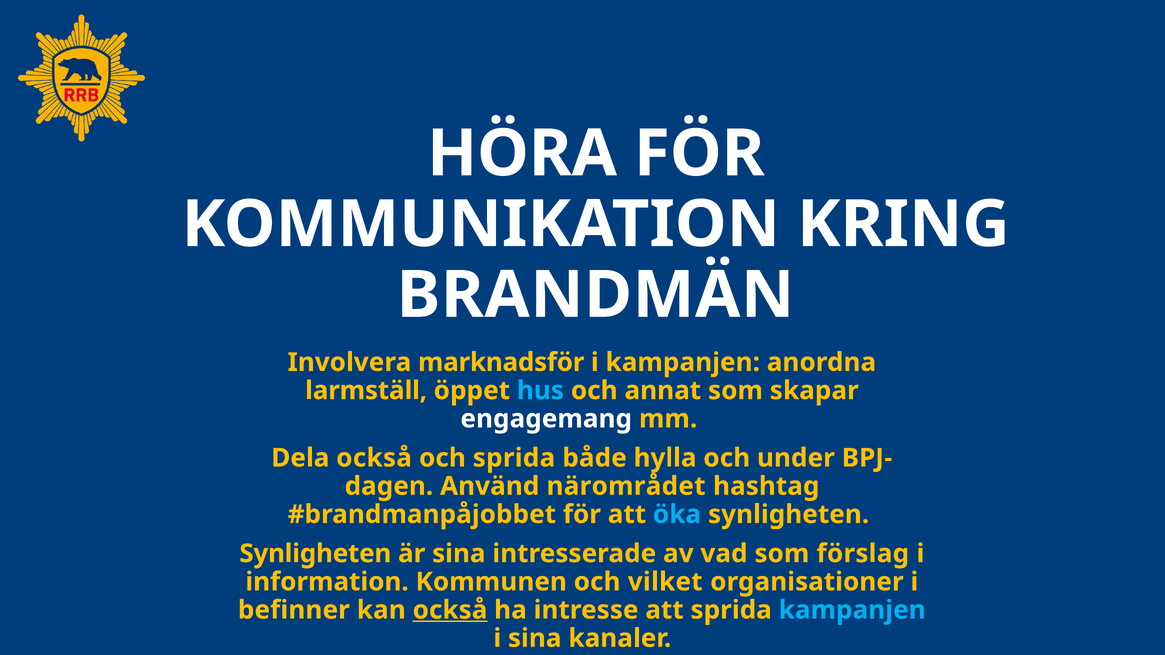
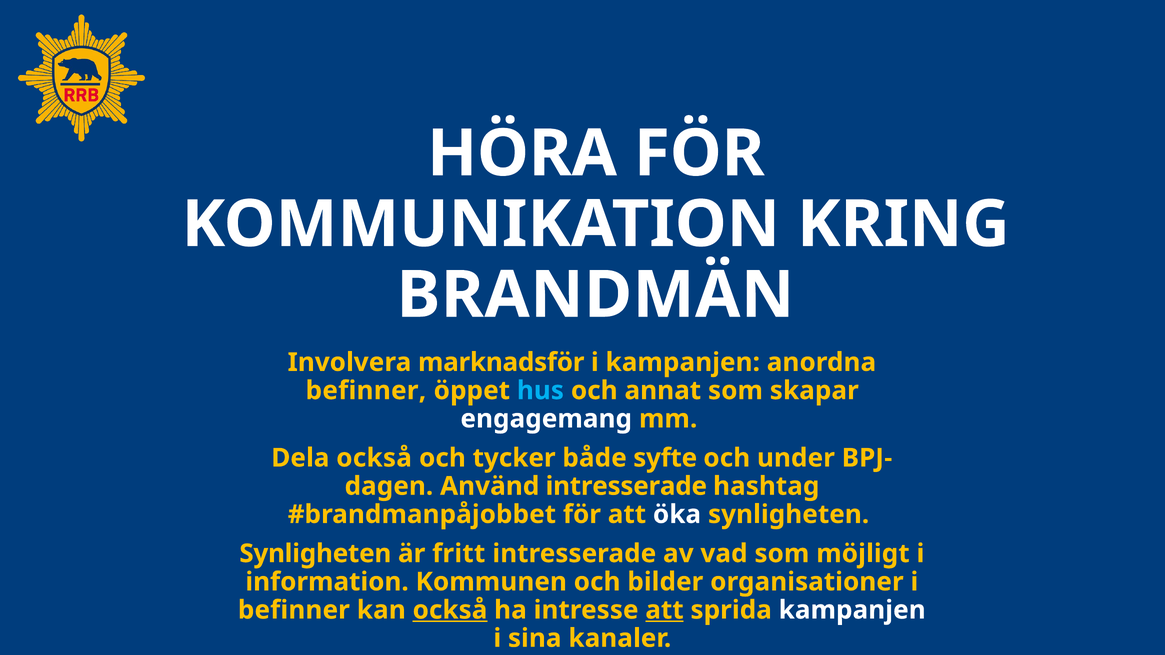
larmställ: larmställ -> befinner (366, 391)
och sprida: sprida -> tycker (514, 458)
hylla: hylla -> syfte (665, 458)
Använd närområdet: närområdet -> intresserade (626, 486)
öka colour: light blue -> white (677, 515)
är sina: sina -> fritt (459, 554)
förslag: förslag -> möjligt (863, 554)
vilket: vilket -> bilder (665, 582)
att underline: none -> present (664, 610)
kampanjen colour: light blue -> white (852, 610)
